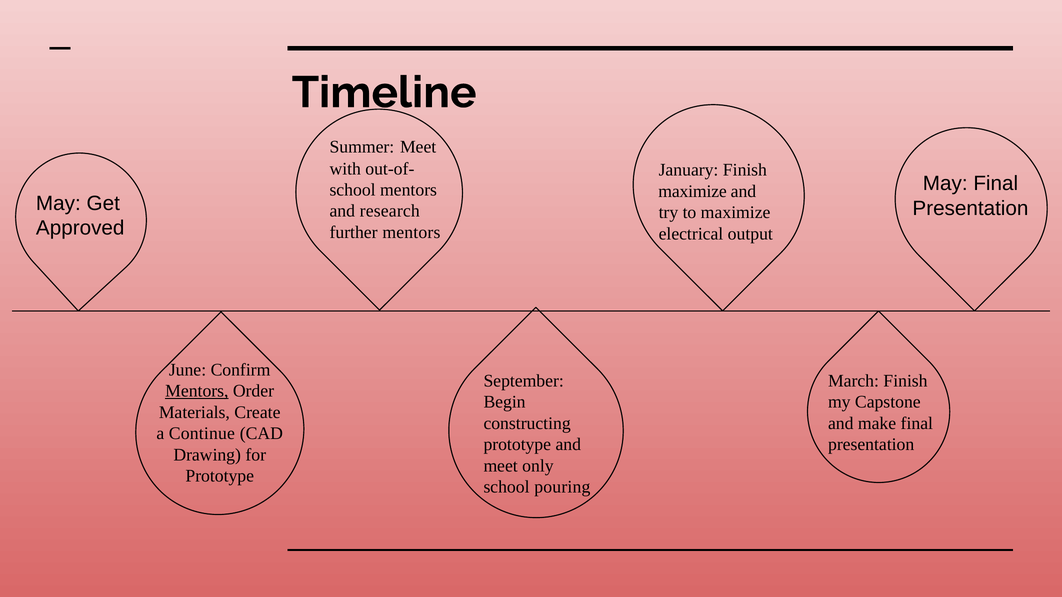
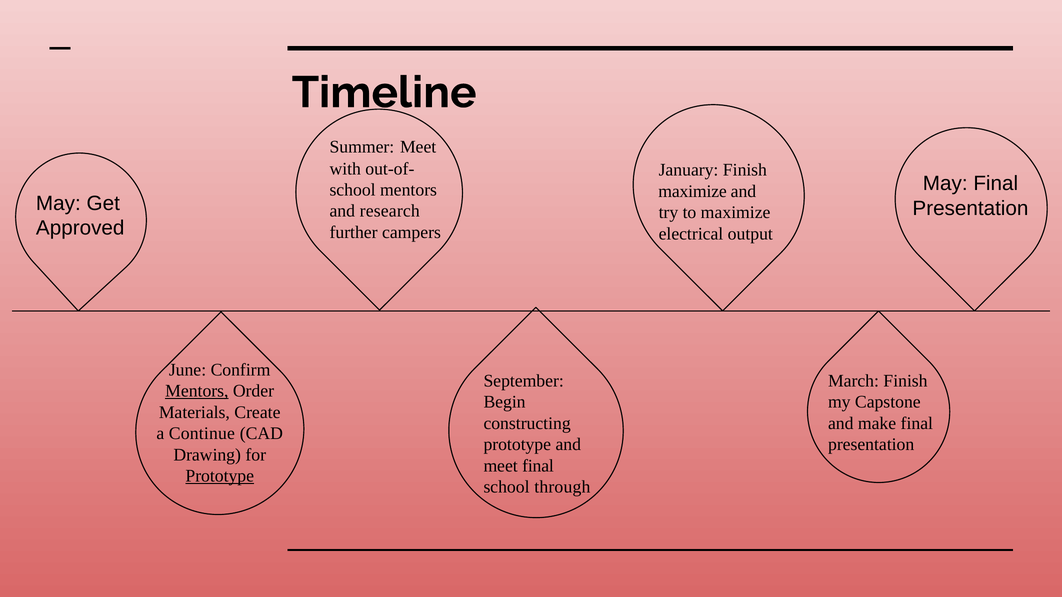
further mentors: mentors -> campers (411, 233)
meet only: only -> final (538, 466)
Prototype underline: none -> present (220, 476)
pouring: pouring -> through (562, 487)
